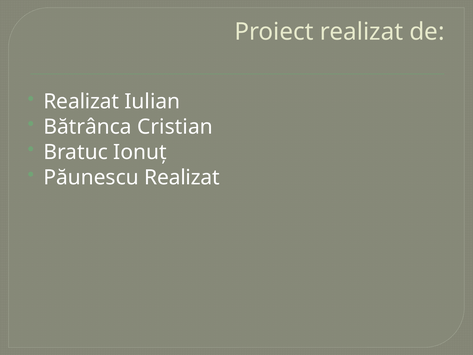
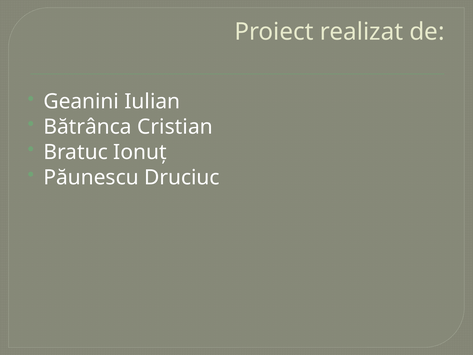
Realizat: Realizat -> Geanini (81, 102)
Păunescu Realizat: Realizat -> Druciuc (182, 177)
